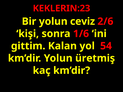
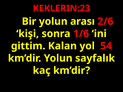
ceviz: ceviz -> arası (83, 21)
üretmiş: üretmiş -> sayfalık (95, 58)
